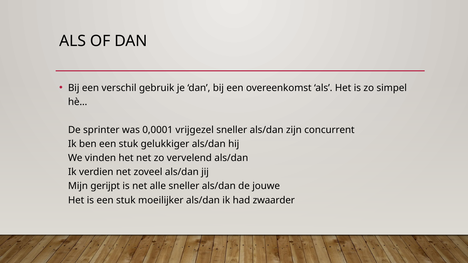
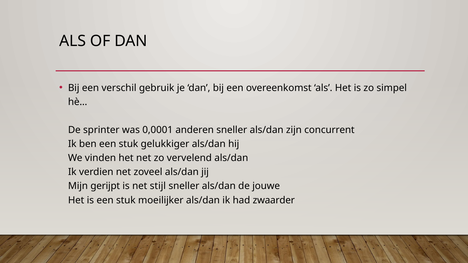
vrijgezel: vrijgezel -> anderen (195, 130)
alle: alle -> stijl (158, 186)
